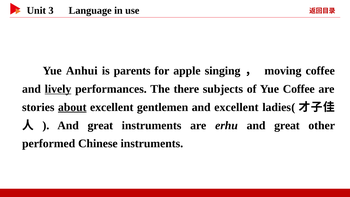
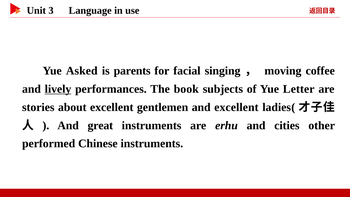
Anhui: Anhui -> Asked (82, 71)
apple: apple -> facial (187, 71)
there: there -> book (186, 89)
Yue Coffee: Coffee -> Letter (299, 89)
about underline: present -> none (72, 107)
erhu and great: great -> cities (287, 125)
